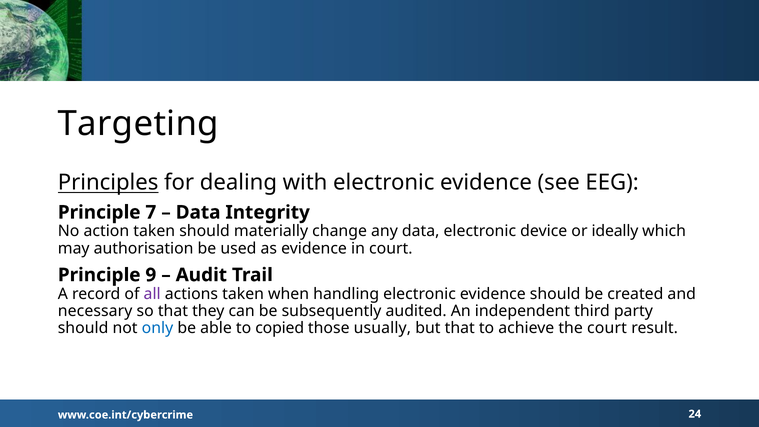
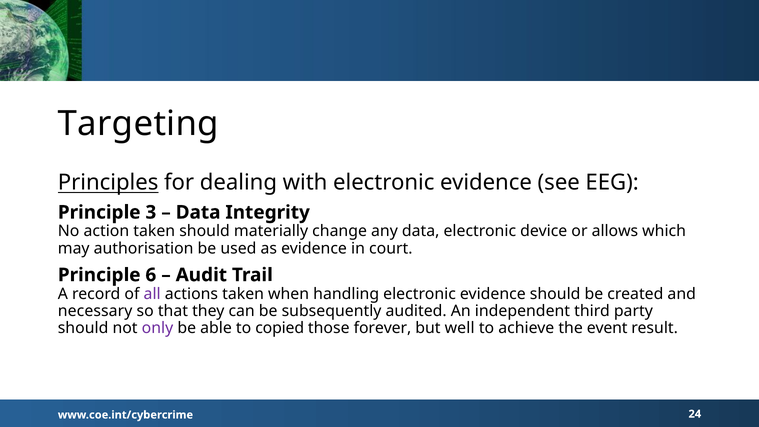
7: 7 -> 3 (151, 212)
ideally: ideally -> allows (615, 231)
9: 9 -> 6 (151, 275)
only colour: blue -> purple (157, 328)
usually: usually -> forever (382, 328)
but that: that -> well (460, 328)
the court: court -> event (607, 328)
